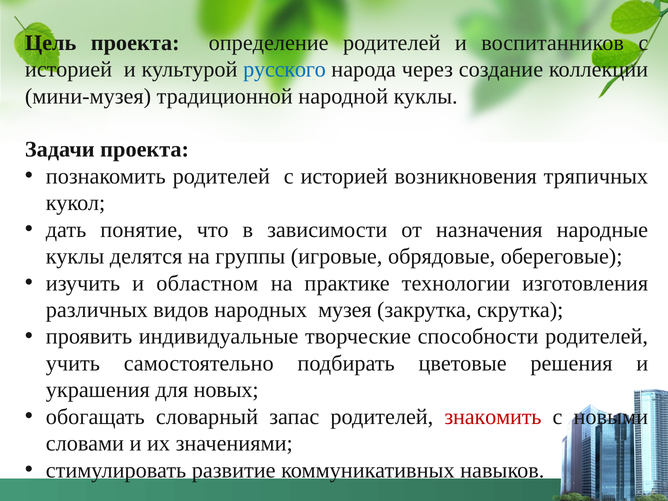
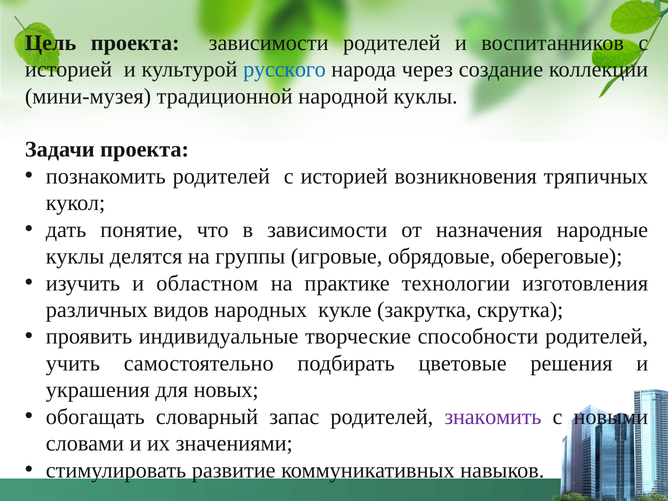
проекта определение: определение -> зависимости (269, 43)
музея: музея -> кукле (345, 310)
знакомить colour: red -> purple (493, 417)
